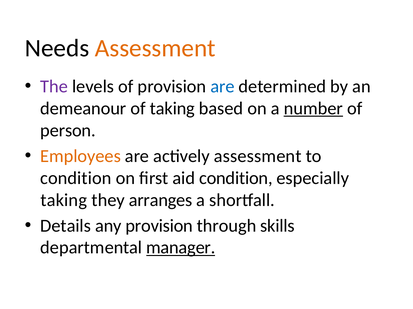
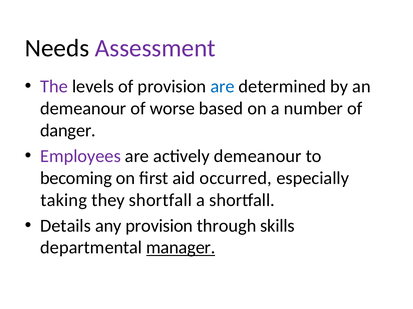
Assessment colour: orange -> purple (155, 48)
of taking: taking -> worse (172, 109)
number underline: present -> none (313, 109)
person: person -> danger (68, 131)
Employees colour: orange -> purple (81, 156)
actively assessment: assessment -> demeanour (258, 156)
condition: condition -> becoming (76, 178)
aid condition: condition -> occurred (236, 178)
they arranges: arranges -> shortfall (160, 200)
